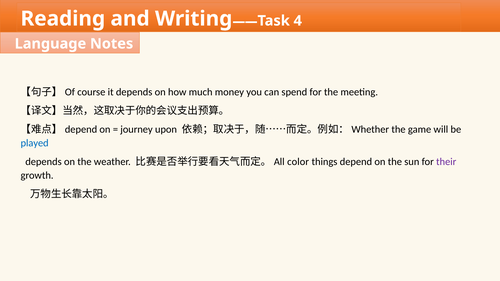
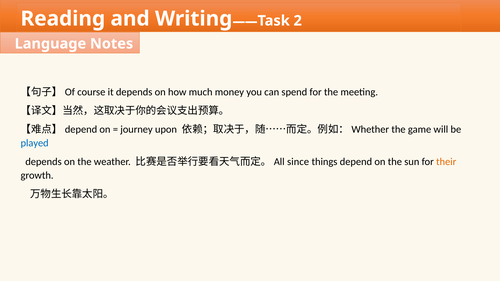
4: 4 -> 2 (298, 21)
color: color -> since (298, 162)
their colour: purple -> orange (446, 162)
